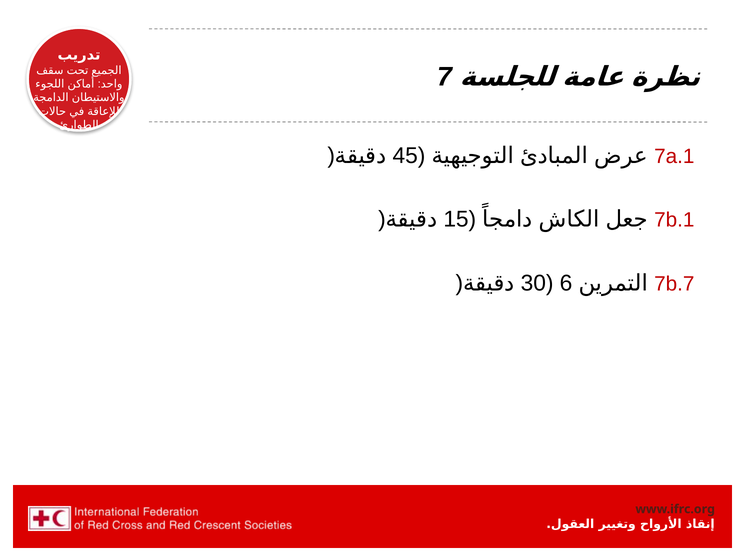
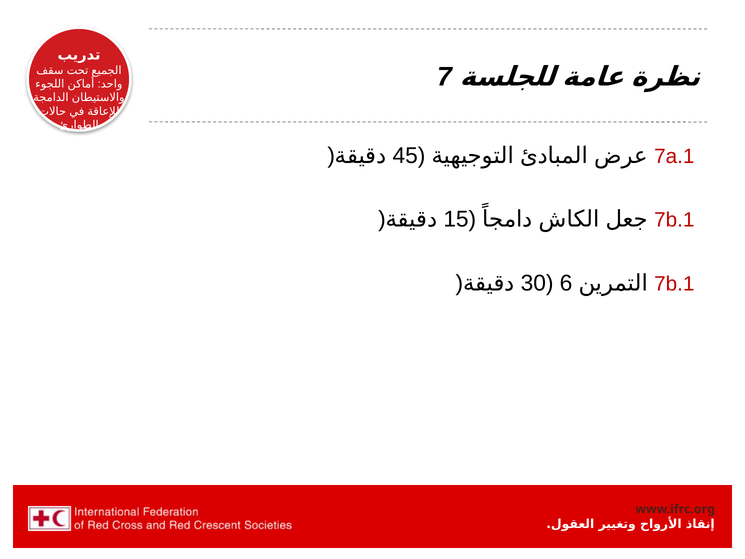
7b.7: 7b.7 -> 7b.1 (674, 284)
